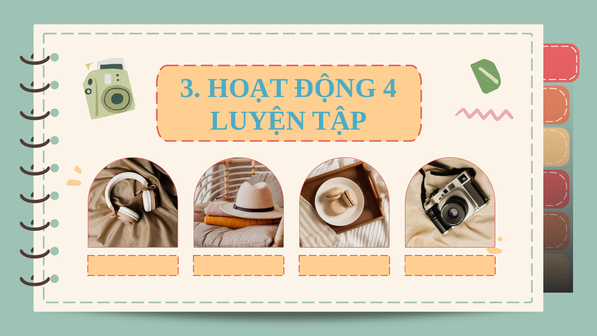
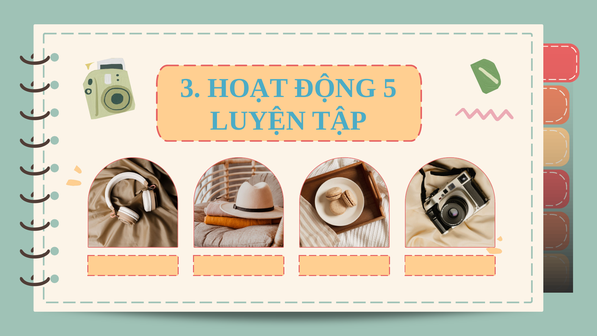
4: 4 -> 5 (390, 88)
